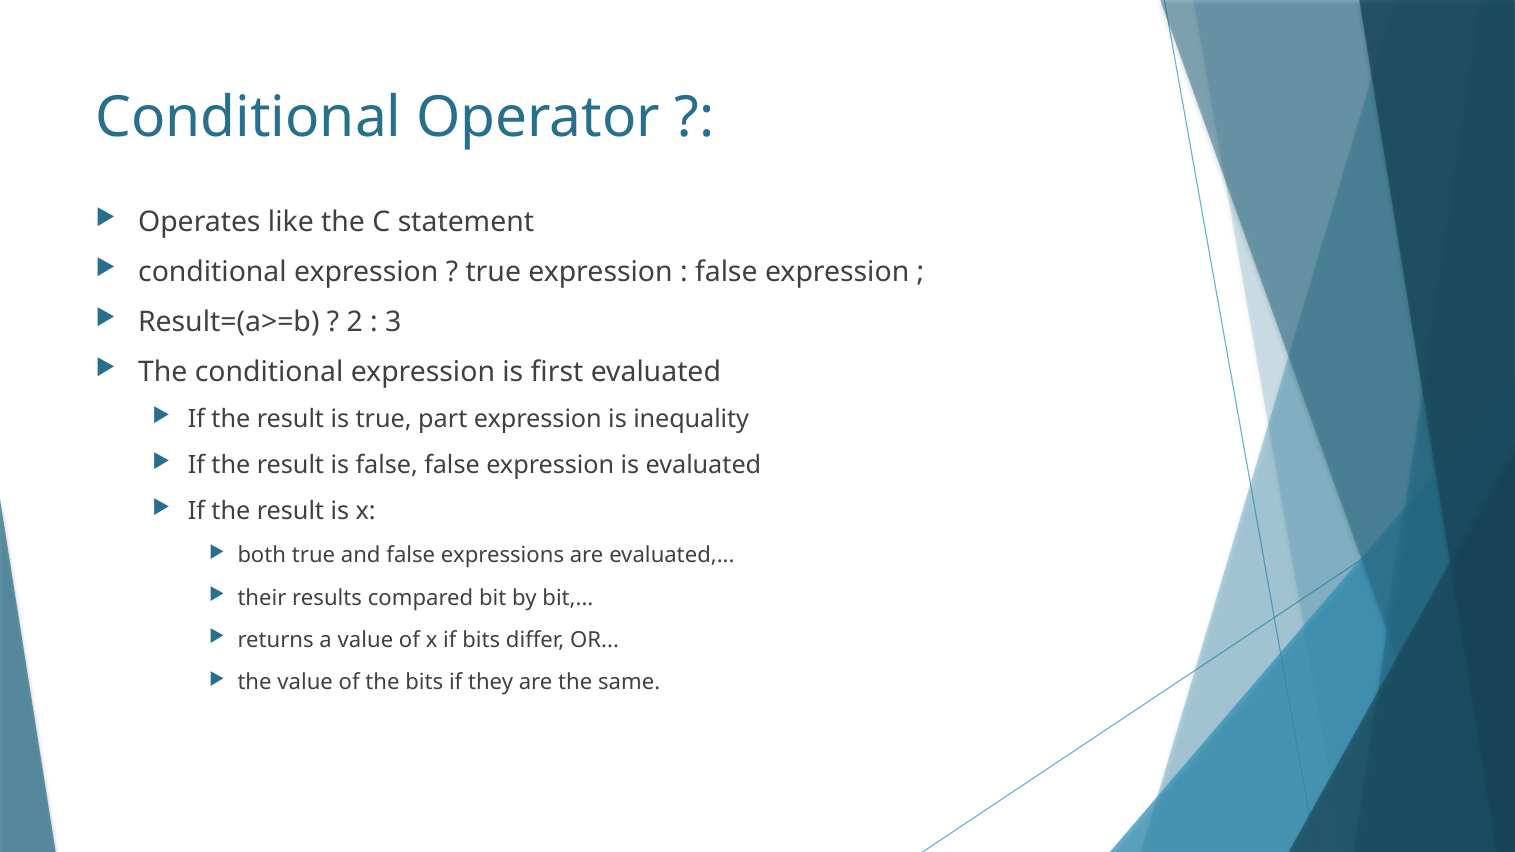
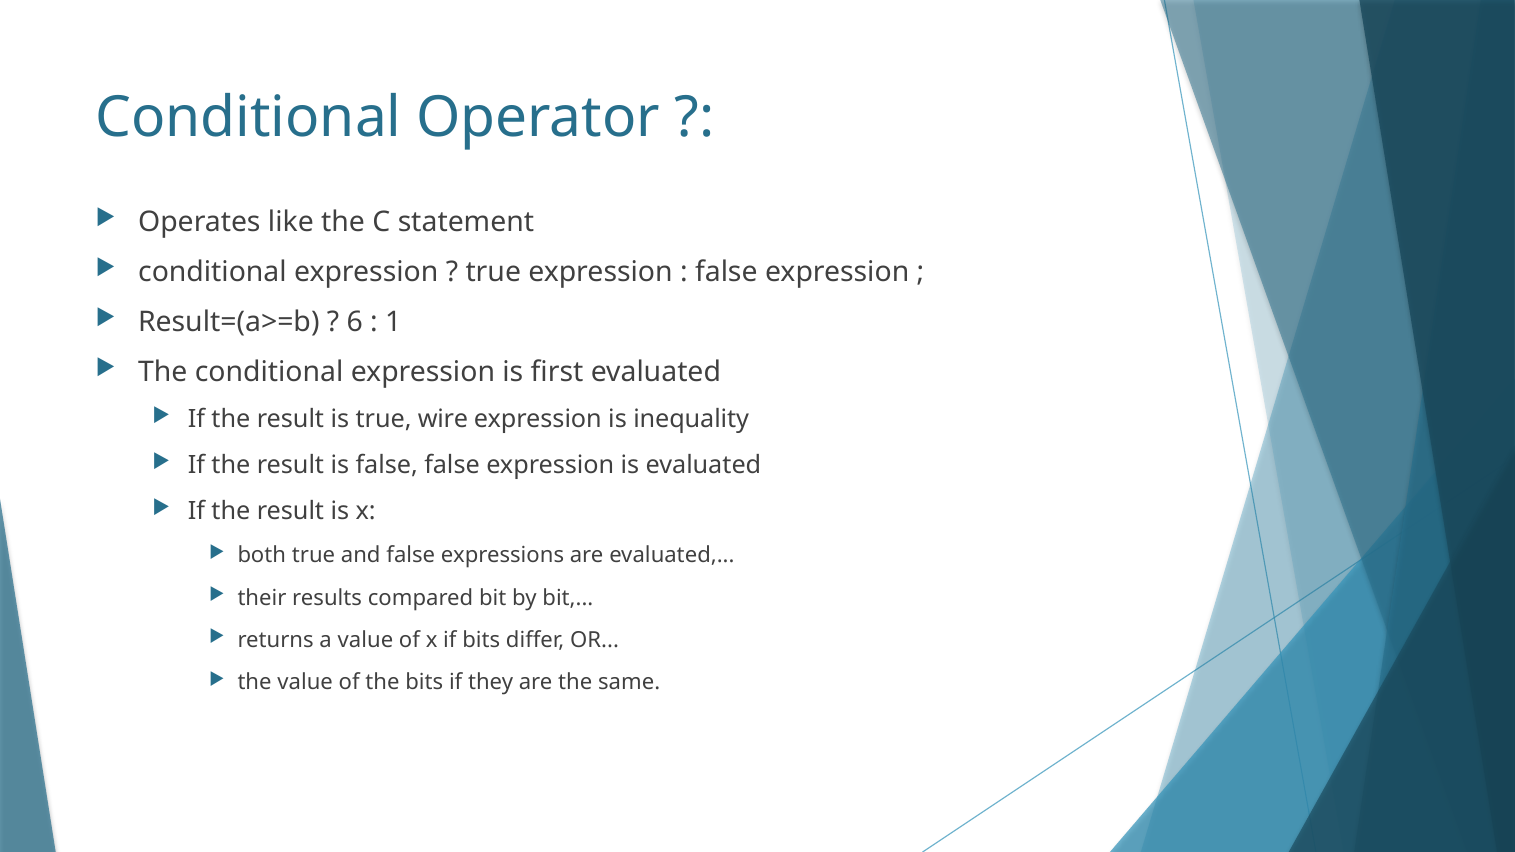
2: 2 -> 6 (355, 322)
3: 3 -> 1 (393, 322)
part: part -> wire (443, 420)
